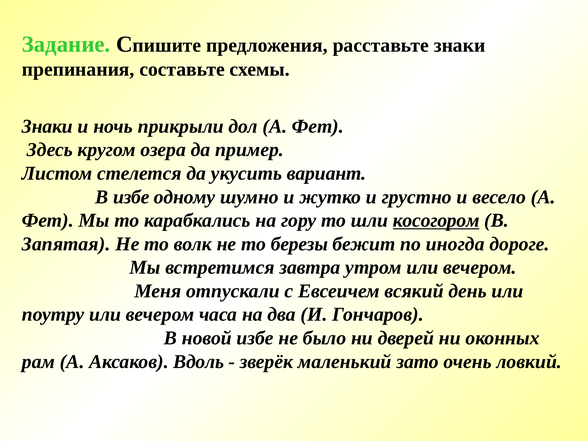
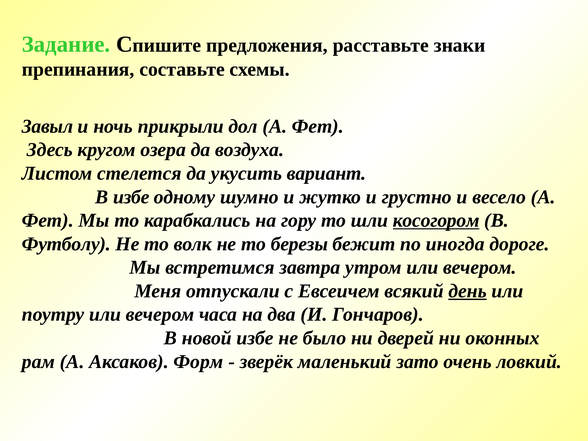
Знаки: Знаки -> Завыл (47, 126)
пример: пример -> воздуха (250, 150)
Запятая: Запятая -> Футболу (66, 244)
день underline: none -> present (468, 291)
Вдоль: Вдоль -> Форм (198, 362)
